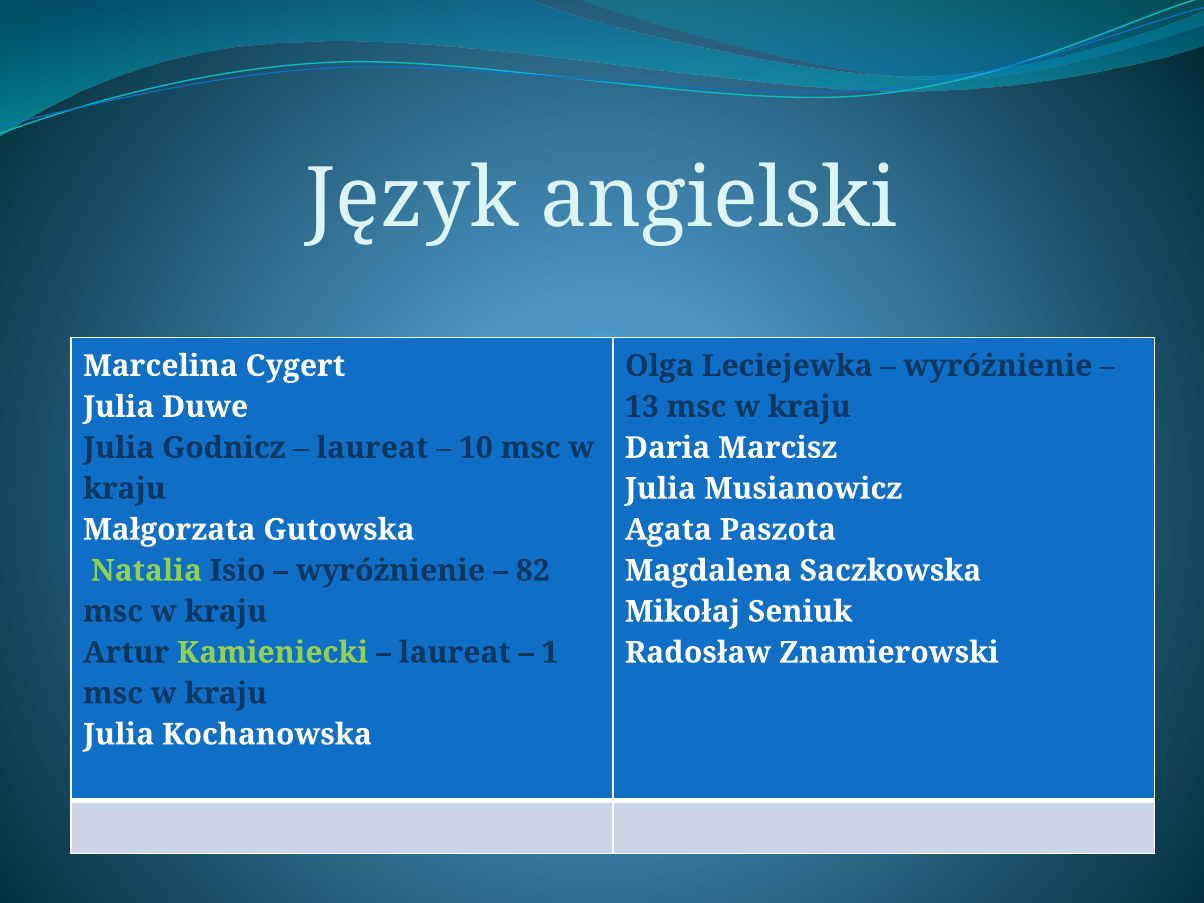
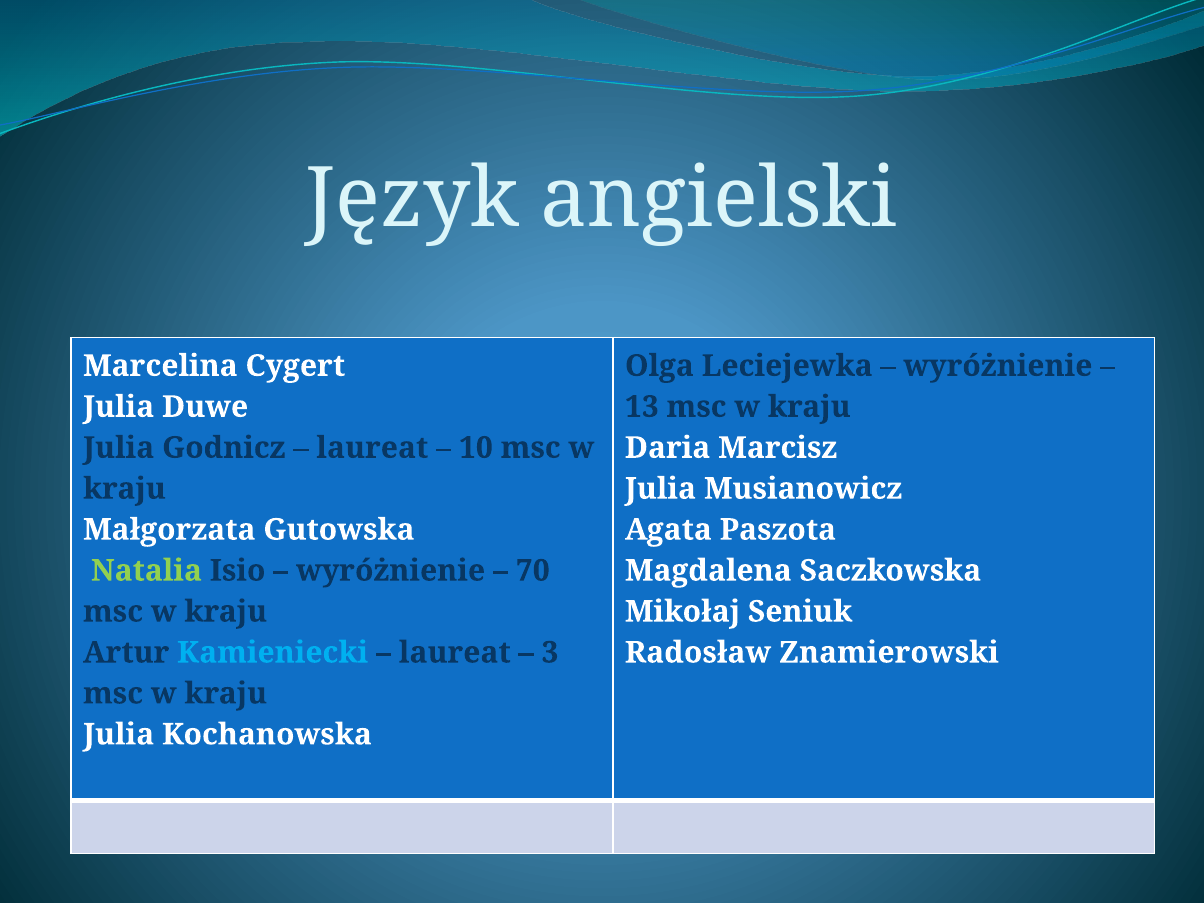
82: 82 -> 70 (533, 571)
Kamieniecki colour: light green -> light blue (273, 653)
1: 1 -> 3 (550, 653)
